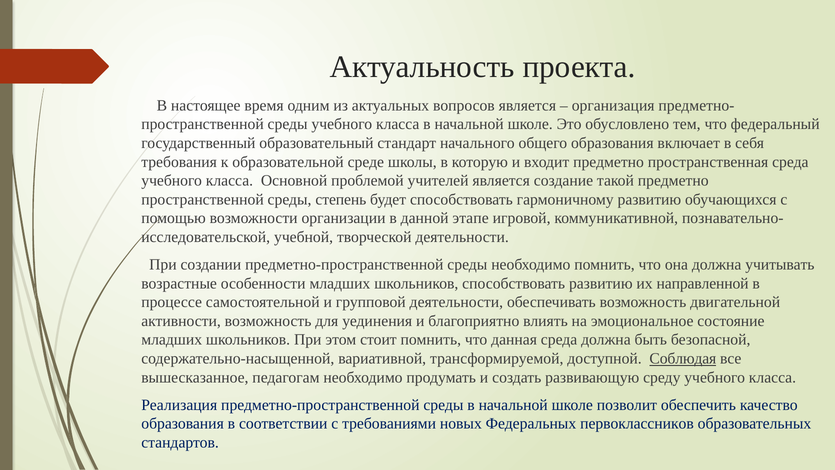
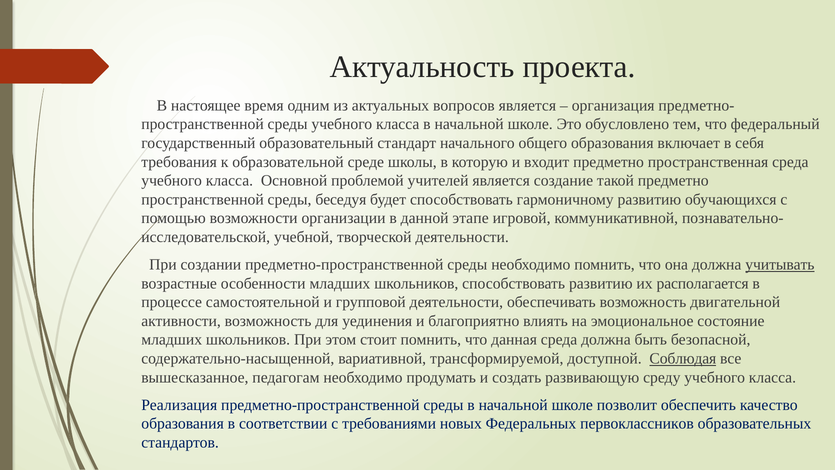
степень: степень -> беседуя (341, 199)
учитывать underline: none -> present (780, 264)
направленной: направленной -> располагается (703, 283)
